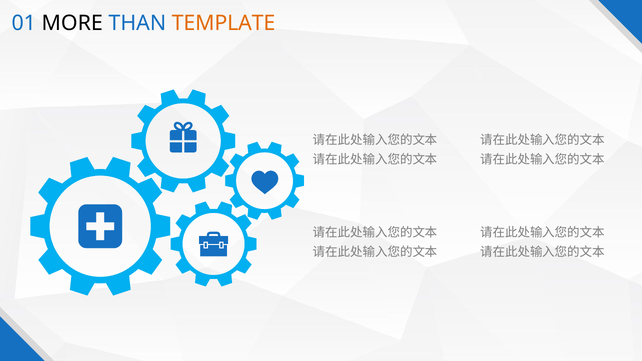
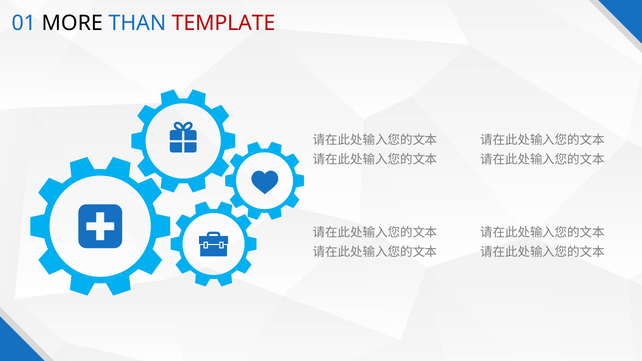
TEMPLATE colour: orange -> red (224, 23)
